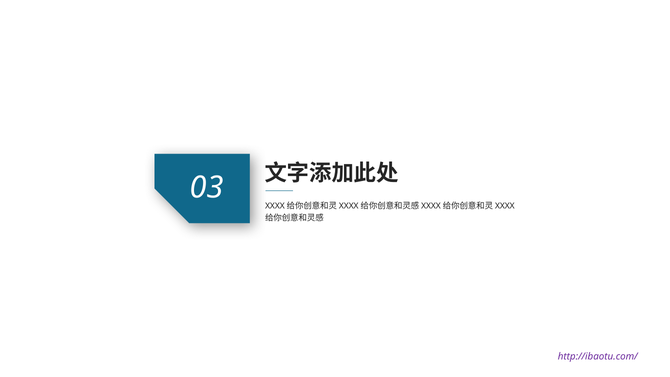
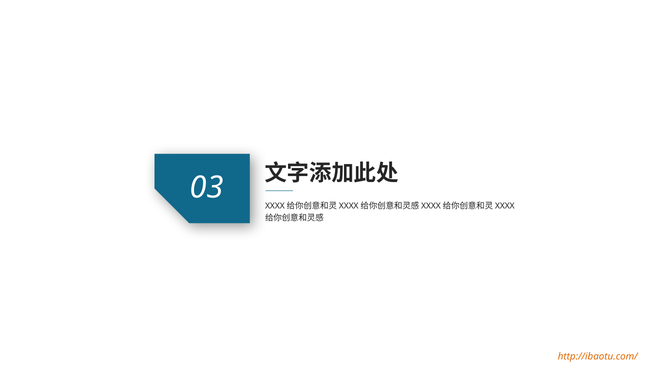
http://ibaotu.com/ colour: purple -> orange (598, 356)
